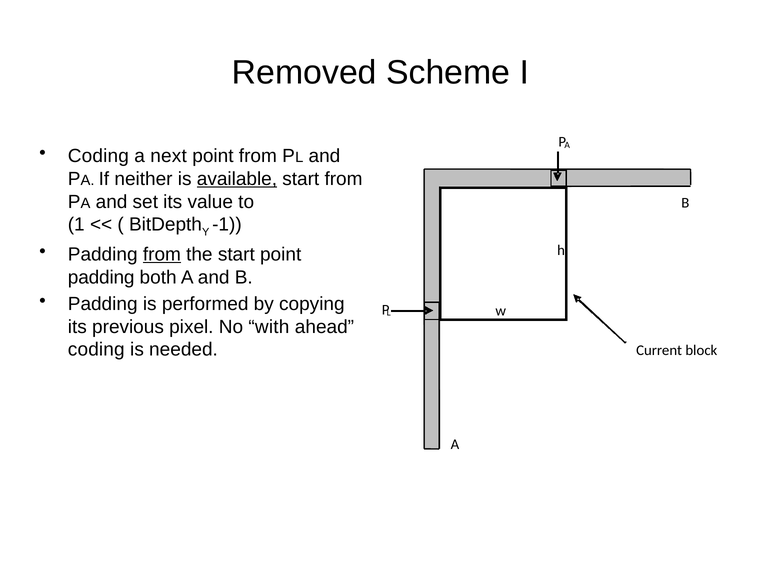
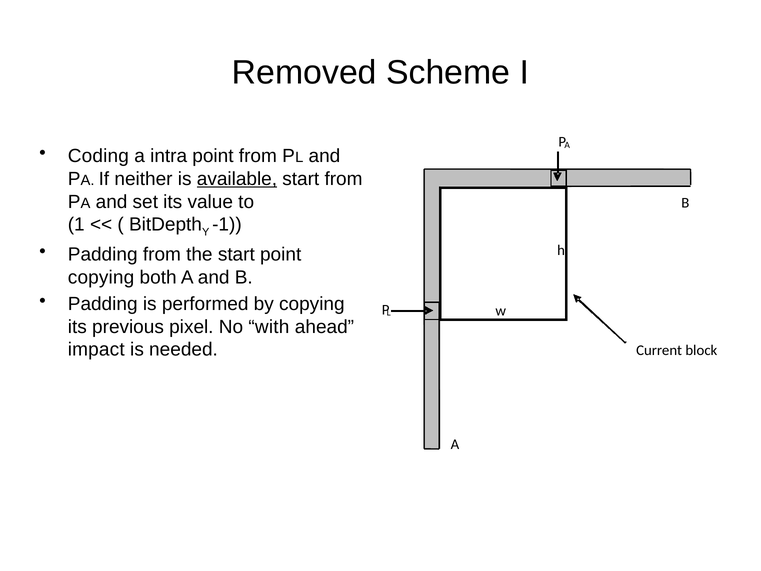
next: next -> intra (169, 156)
from underline: present -> none (162, 254)
padding: padding -> copying (101, 277)
coding: coding -> impact (96, 349)
